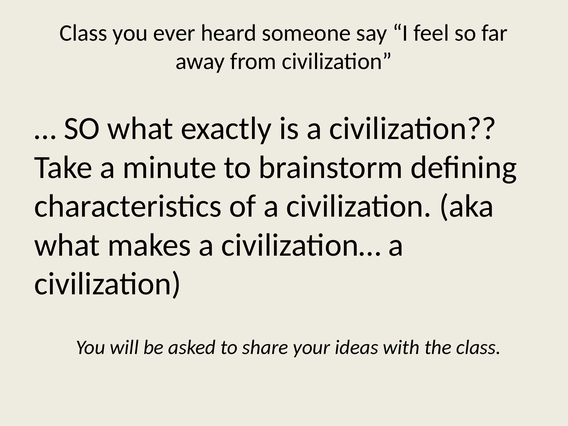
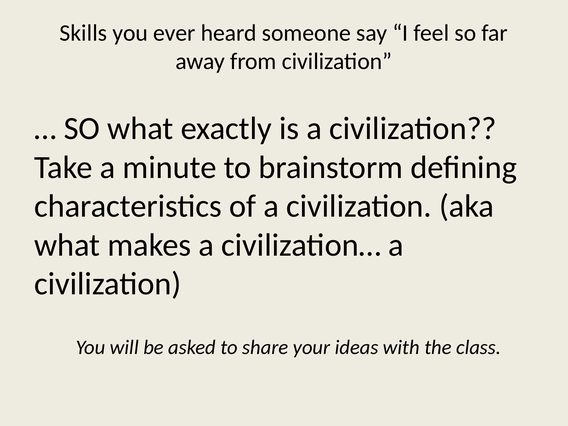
Class: Class -> Skills (83, 33)
